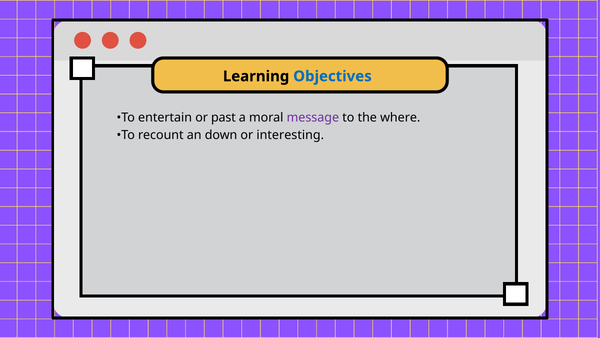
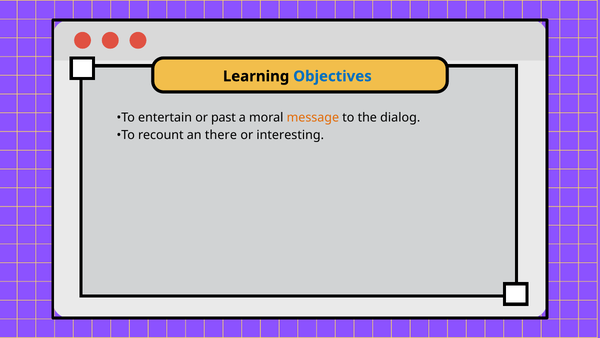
message colour: purple -> orange (313, 117)
where: where -> dialog (400, 117)
down: down -> there (221, 135)
